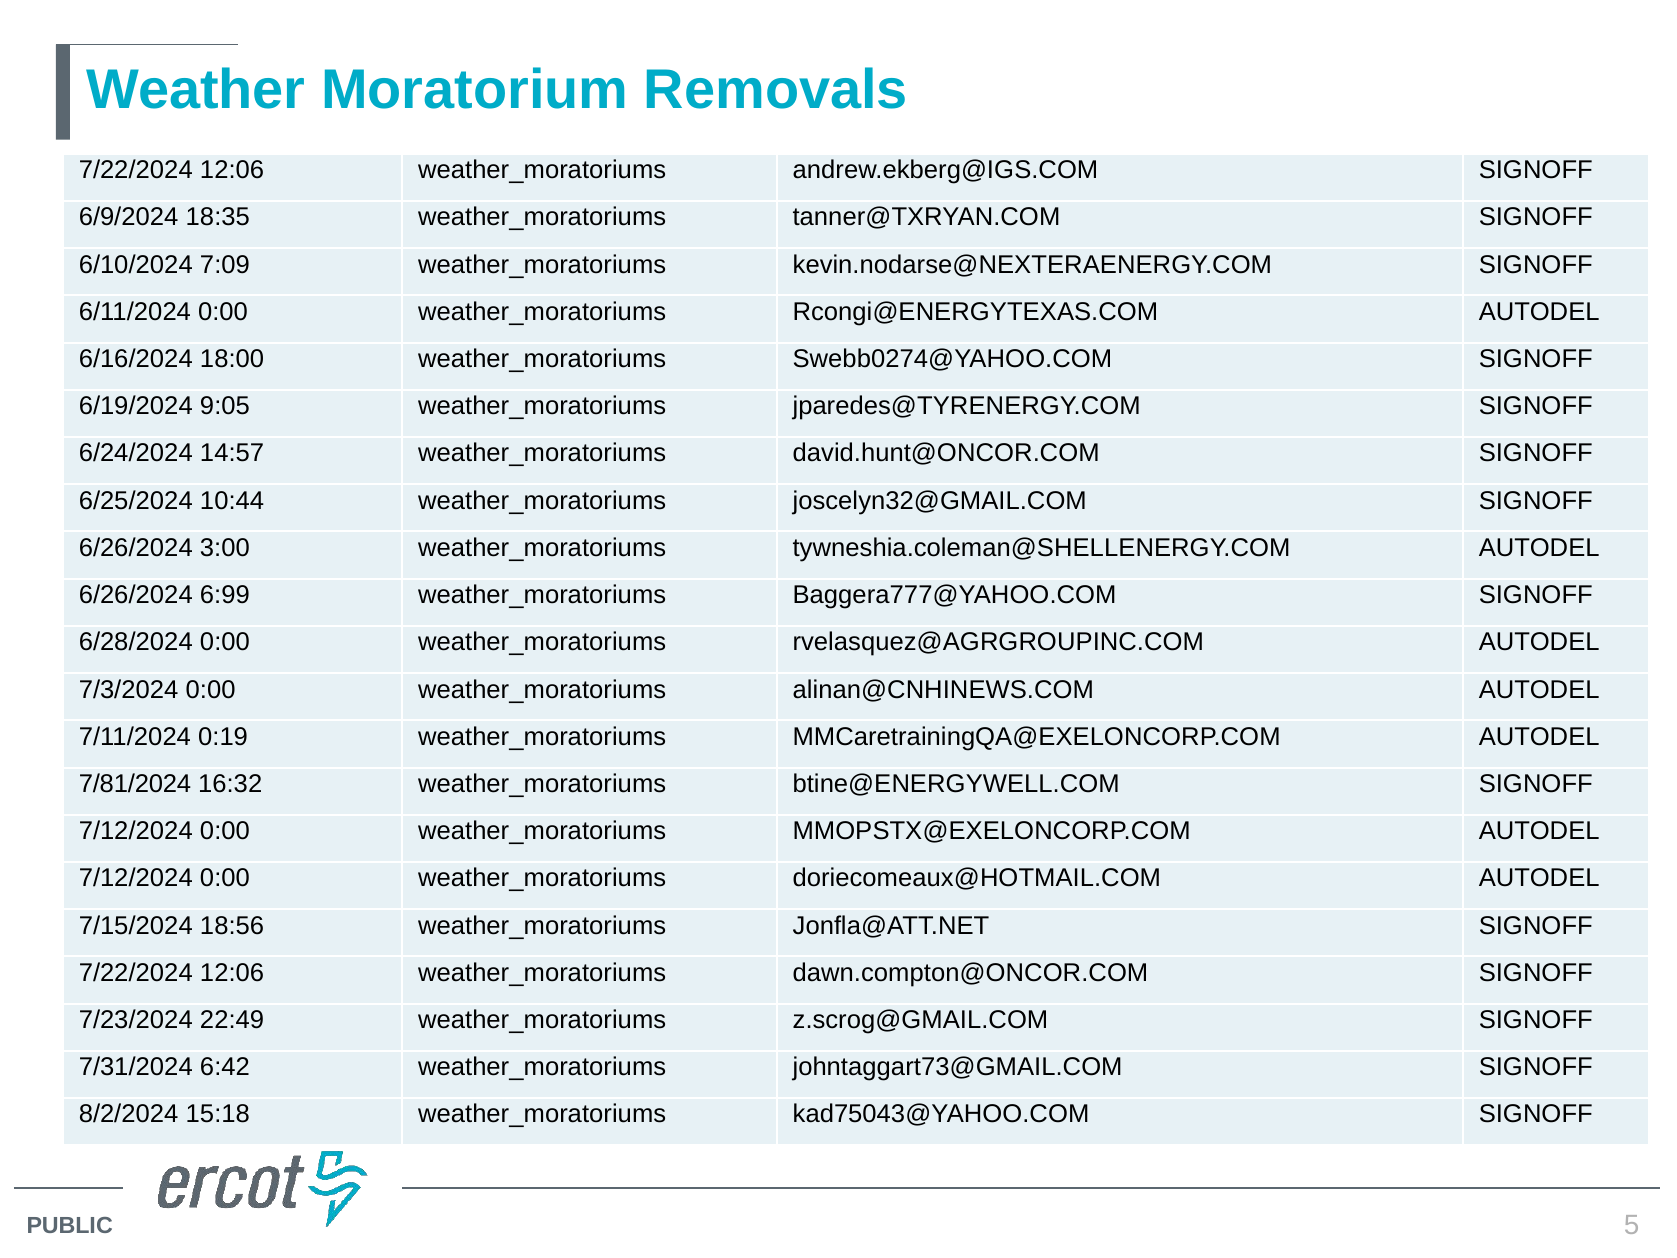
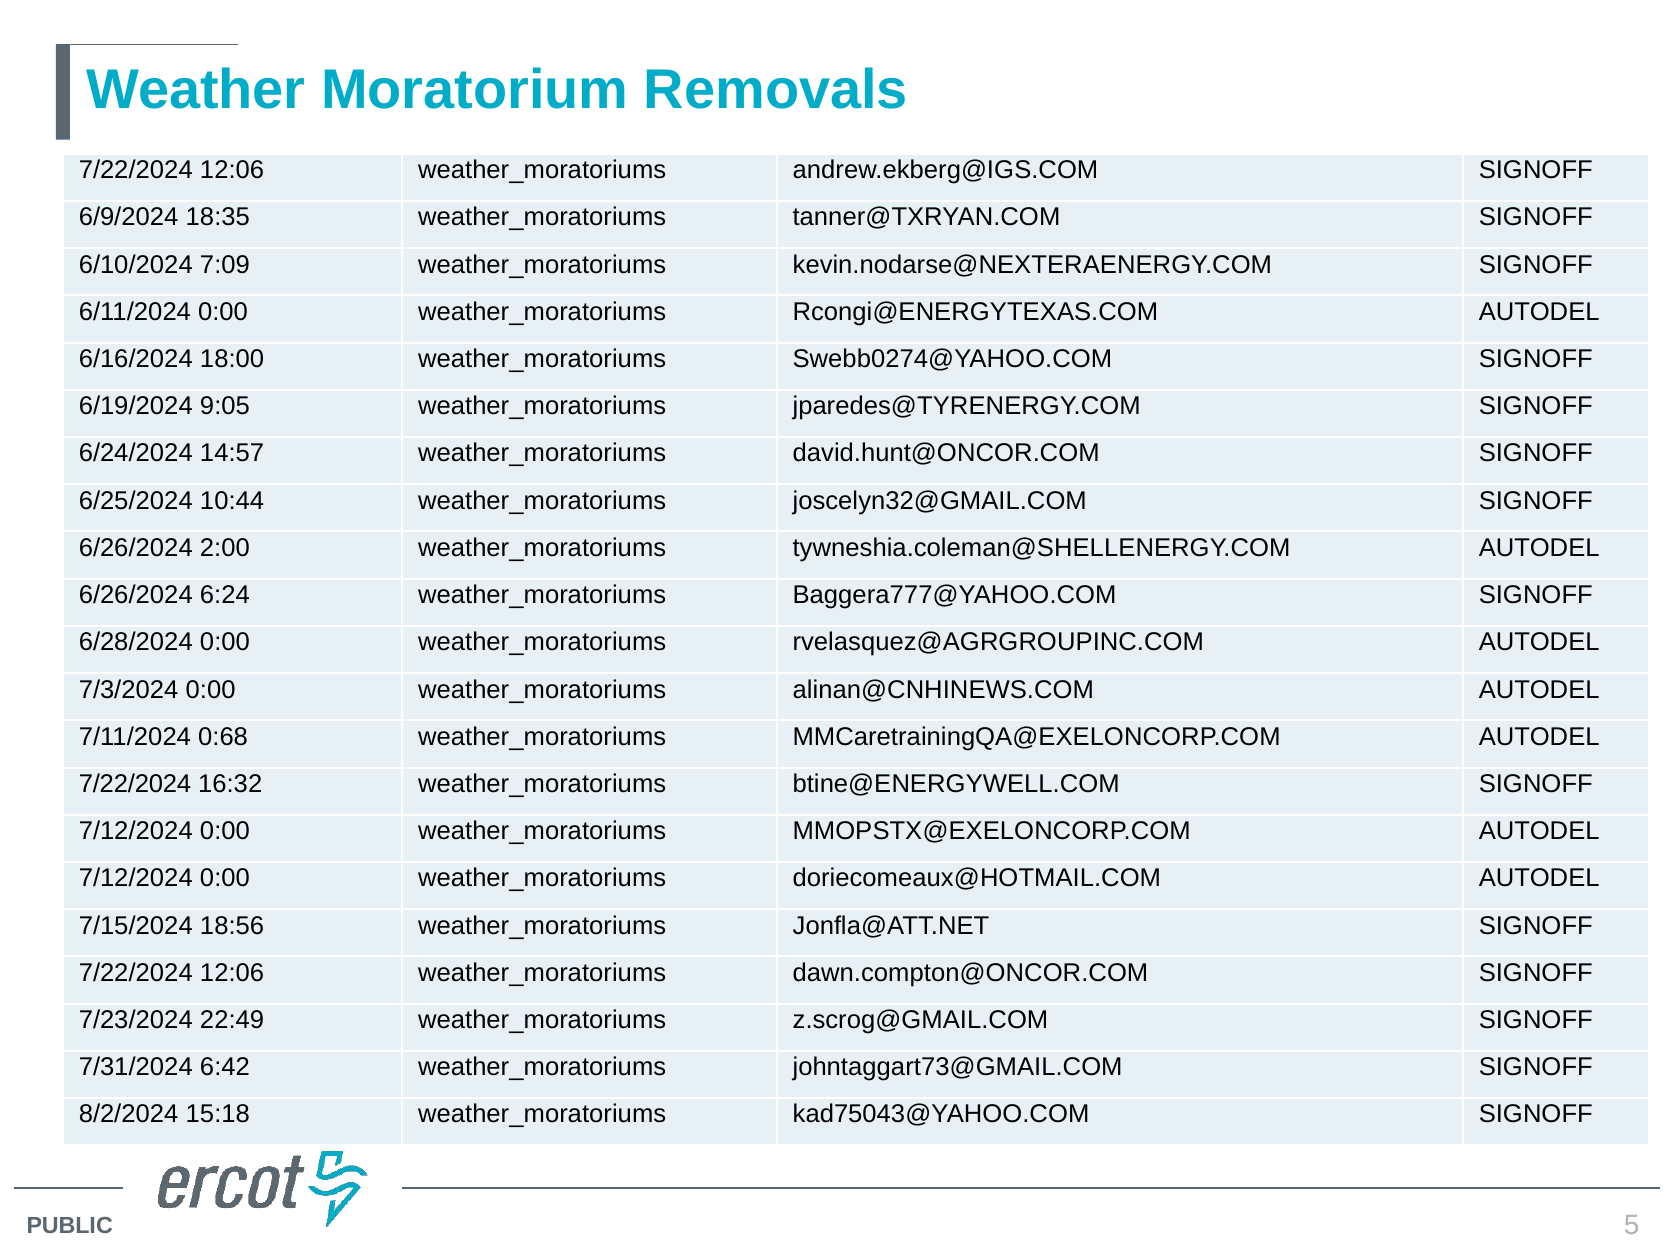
3:00: 3:00 -> 2:00 (225, 548)
6:99: 6:99 -> 6:24 (225, 595)
0:19: 0:19 -> 0:68 (223, 737)
7/81/2024: 7/81/2024 -> 7/22/2024 (135, 784)
